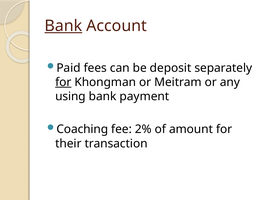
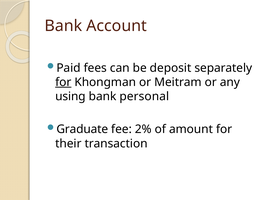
Bank underline: present -> none (63, 26)
payment: payment -> personal (144, 97)
Coaching: Coaching -> Graduate (82, 129)
